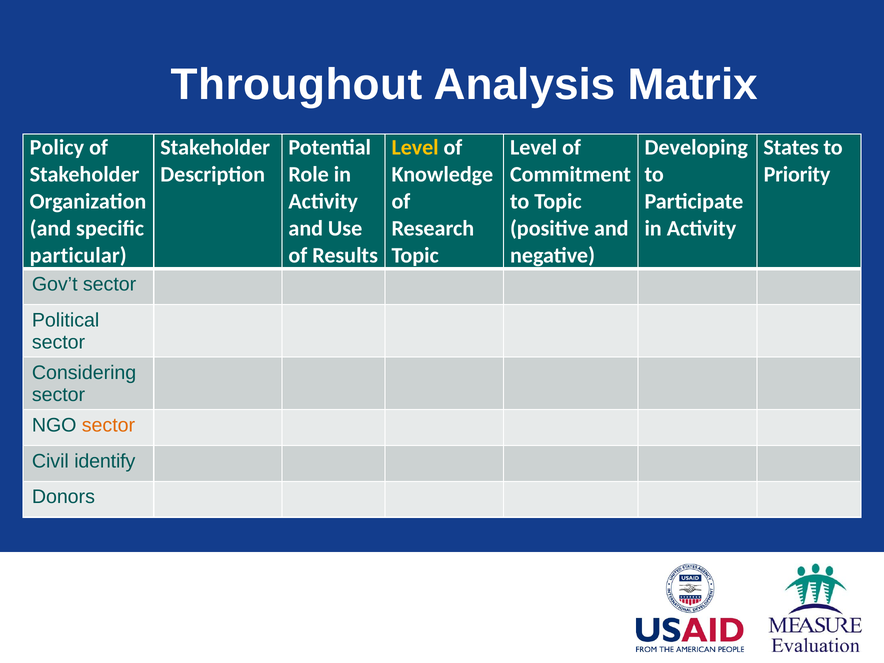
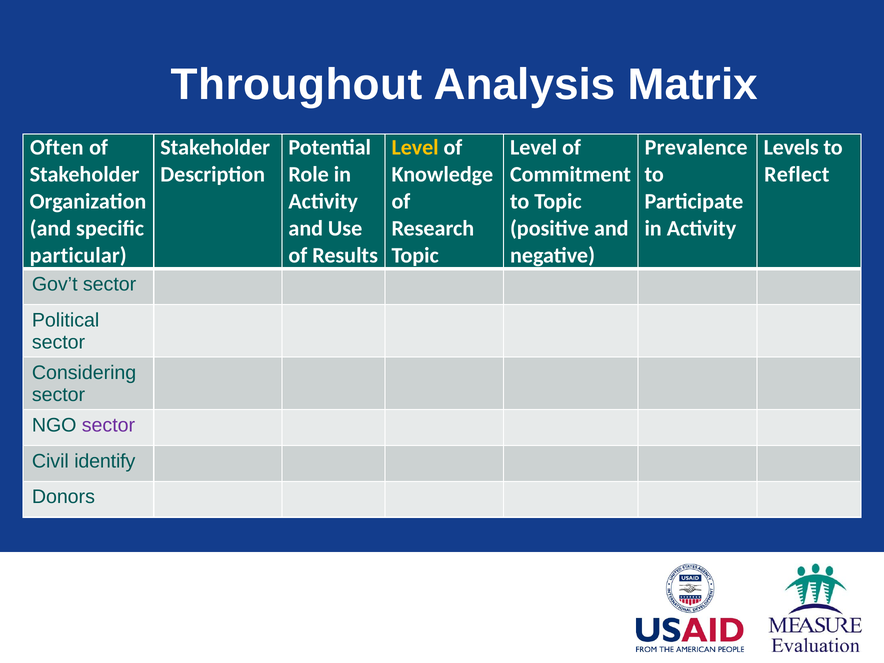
Policy: Policy -> Often (57, 148)
Developing: Developing -> Prevalence (696, 148)
States: States -> Levels (791, 148)
Priority: Priority -> Reflect (797, 175)
sector colour: orange -> purple (108, 425)
